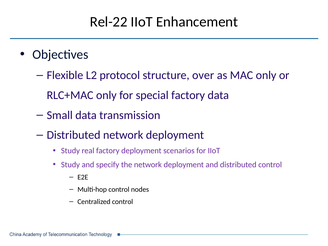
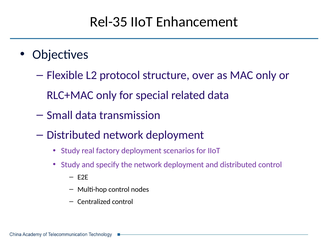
Rel-22: Rel-22 -> Rel-35 (109, 22)
special factory: factory -> related (188, 95)
